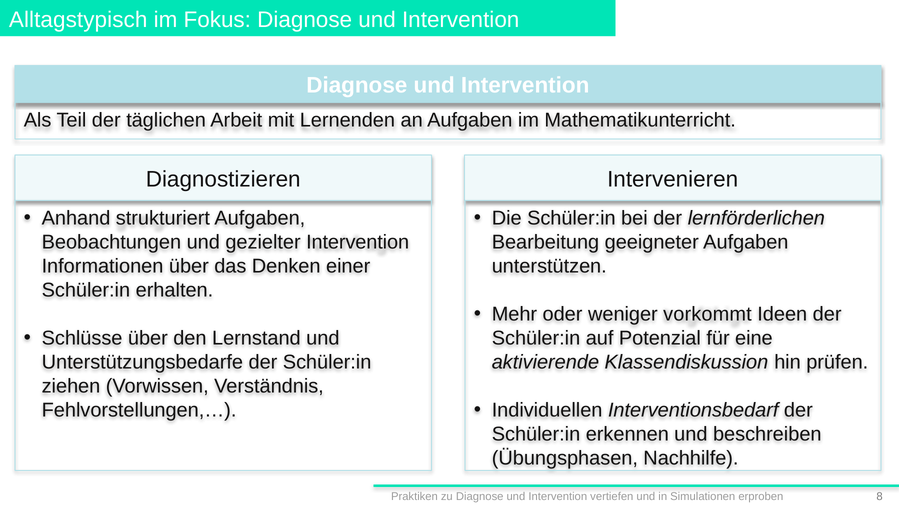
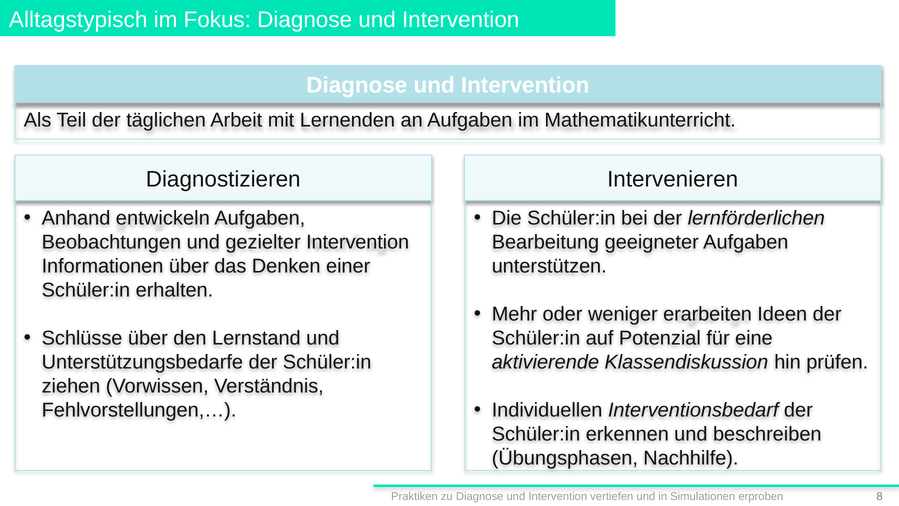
strukturiert: strukturiert -> entwickeln (163, 218)
vorkommt: vorkommt -> erarbeiten (708, 314)
